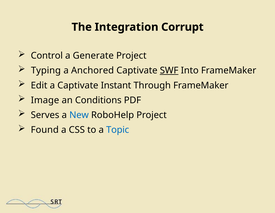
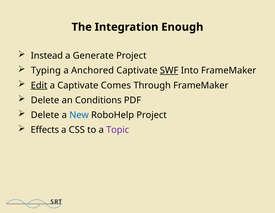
Corrupt: Corrupt -> Enough (182, 27)
Control: Control -> Instead (47, 56)
Edit underline: none -> present (39, 85)
Instant: Instant -> Comes (116, 85)
Image: Image -> Delete (45, 100)
Serves: Serves -> Delete (45, 115)
Found: Found -> Effects (45, 130)
Topic colour: blue -> purple (118, 130)
